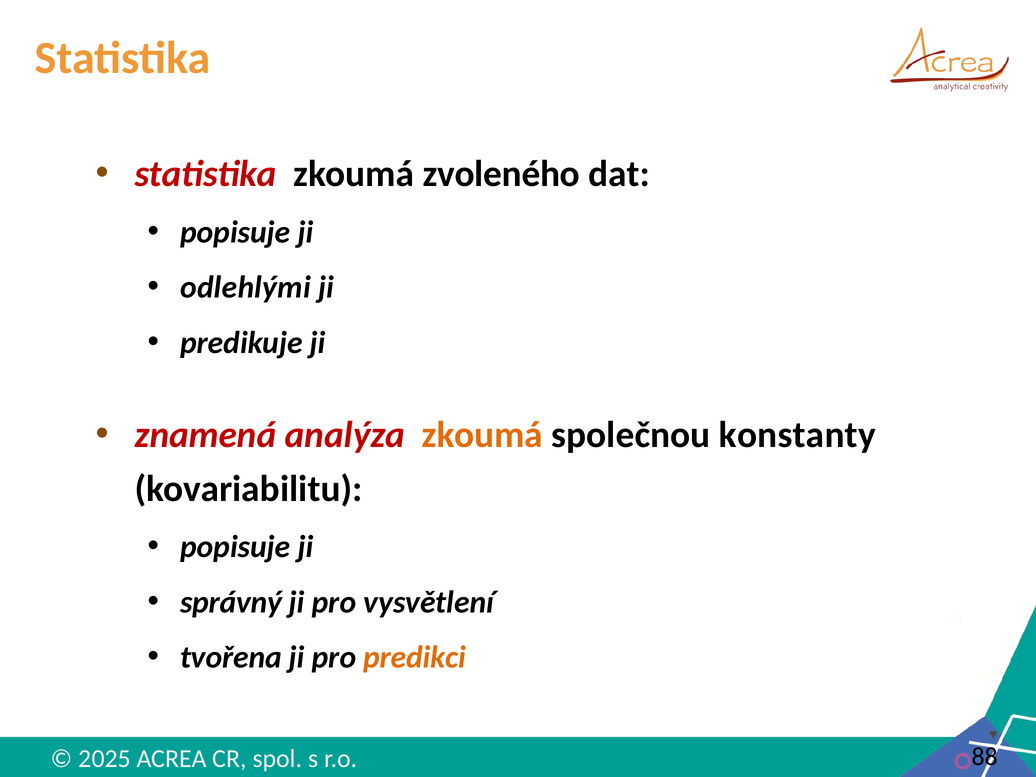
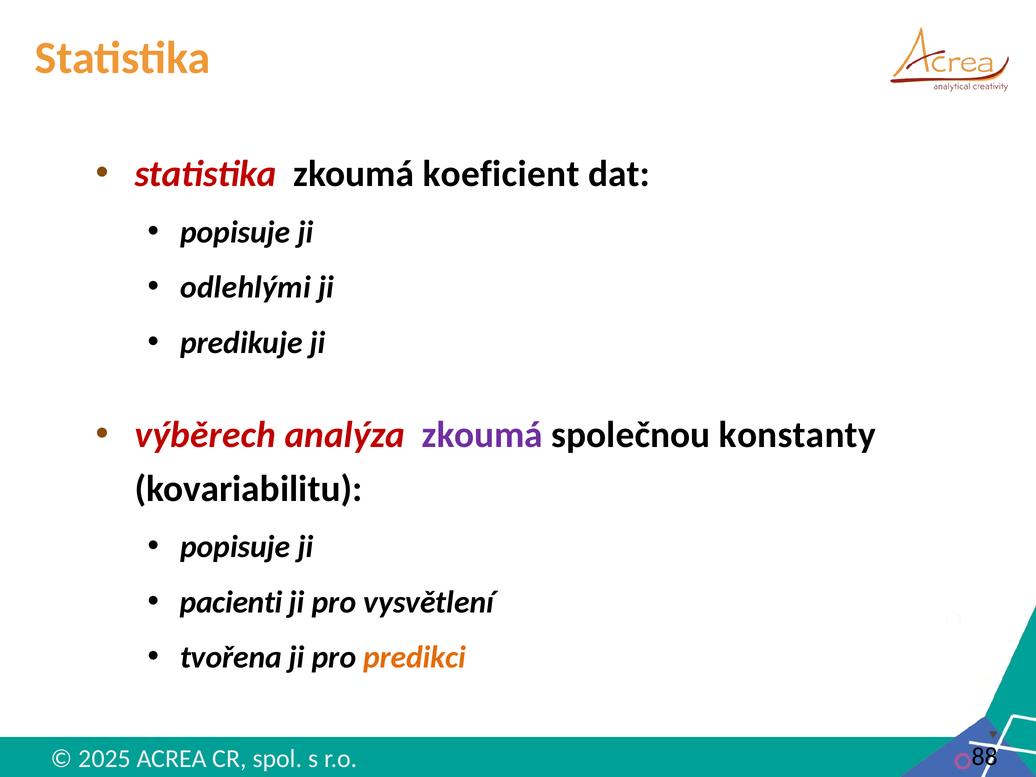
zvoleného: zvoleného -> koeficient (501, 174)
znamená: znamená -> výběrech (205, 435)
zkoumá colour: orange -> purple (482, 435)
správný: správný -> pacienti (231, 602)
